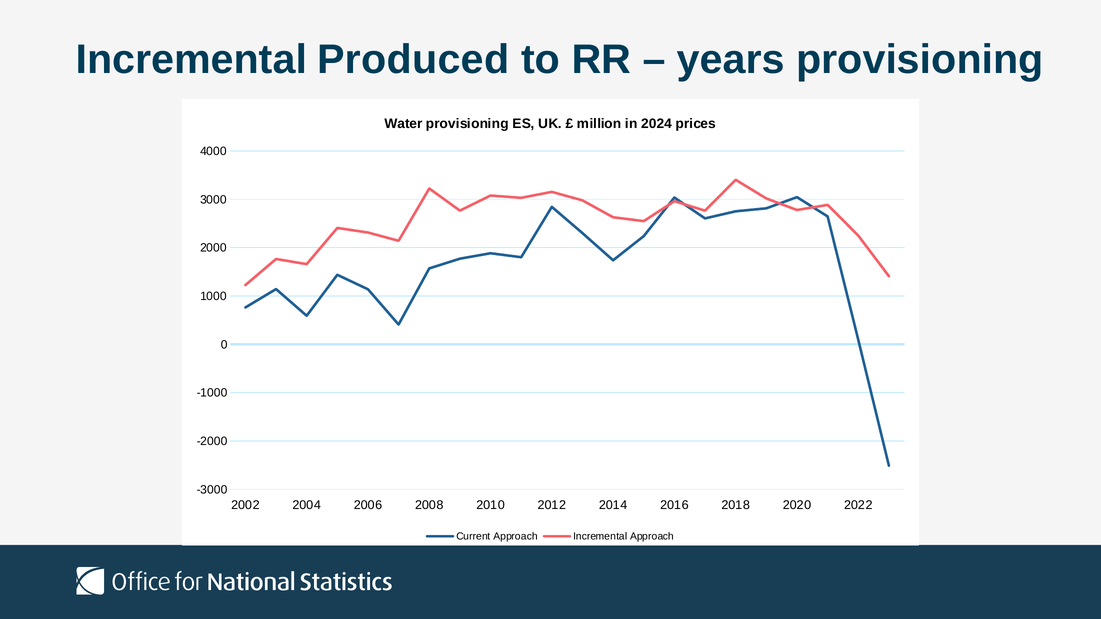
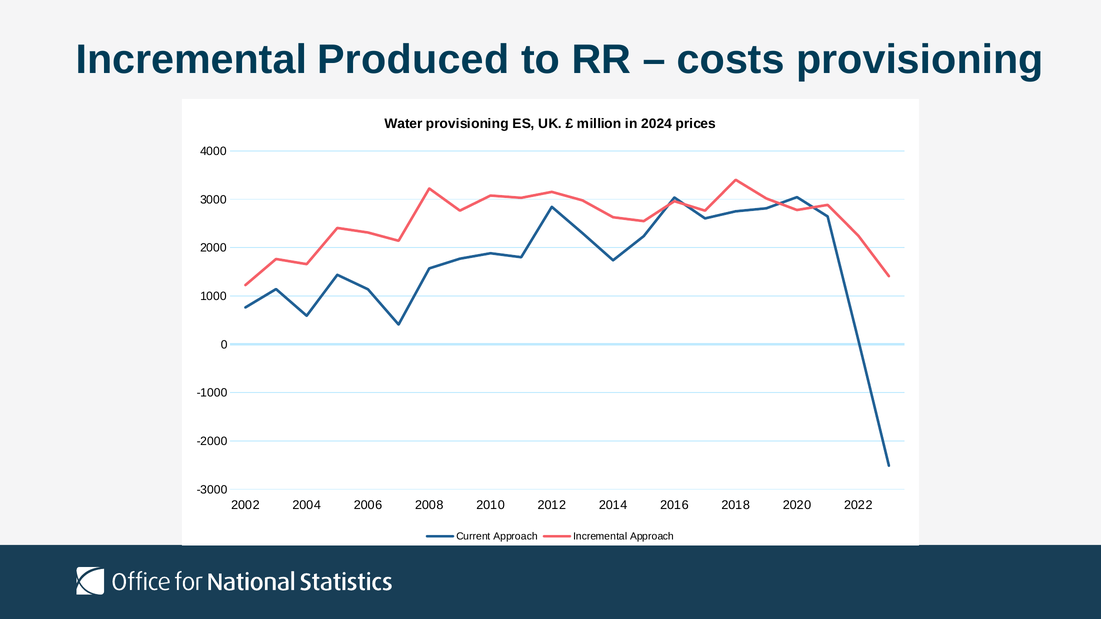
years: years -> costs (731, 60)
